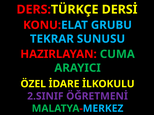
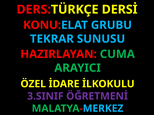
2.SINIF: 2.SINIF -> 3.SINIF (45, 97)
